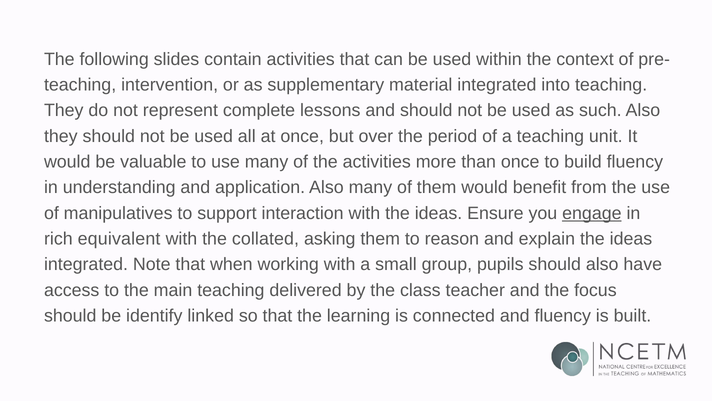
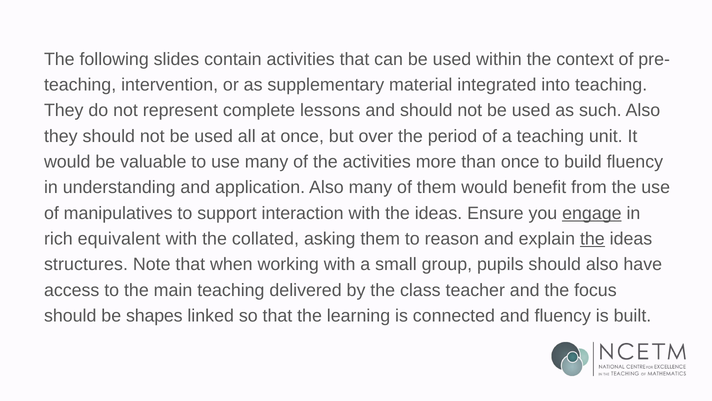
the underline: none -> present (592, 238)
integrated: integrated -> structures (86, 264)
identify: identify -> shapes (154, 315)
